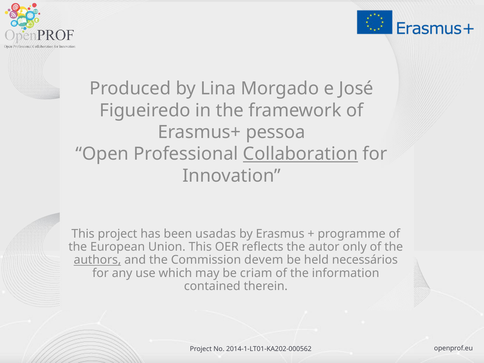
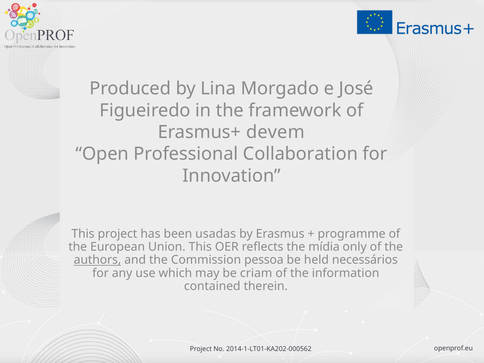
pessoa: pessoa -> devem (275, 132)
Collaboration underline: present -> none (300, 154)
autor: autor -> mídia (324, 247)
devem: devem -> pessoa (264, 260)
